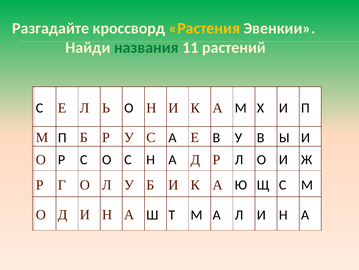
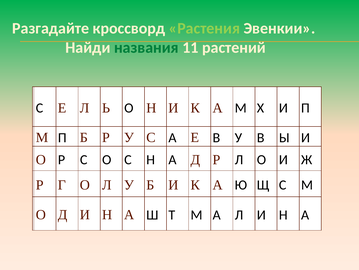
Растения colour: yellow -> light green (204, 28)
